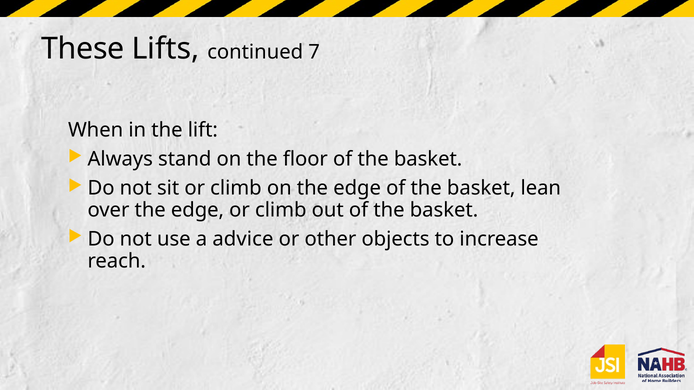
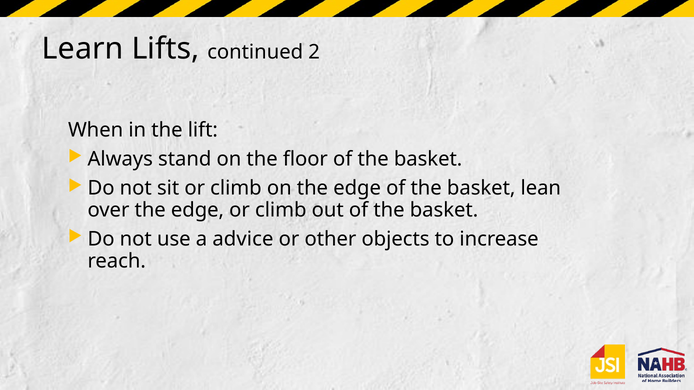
These: These -> Learn (83, 49)
7: 7 -> 2 (314, 52)
